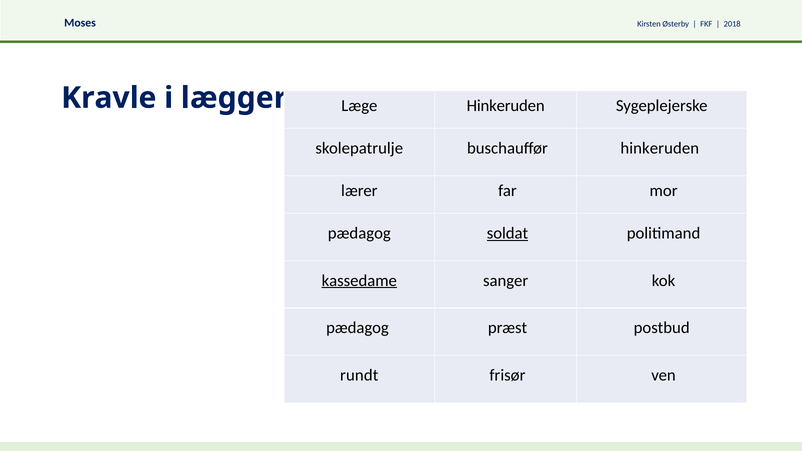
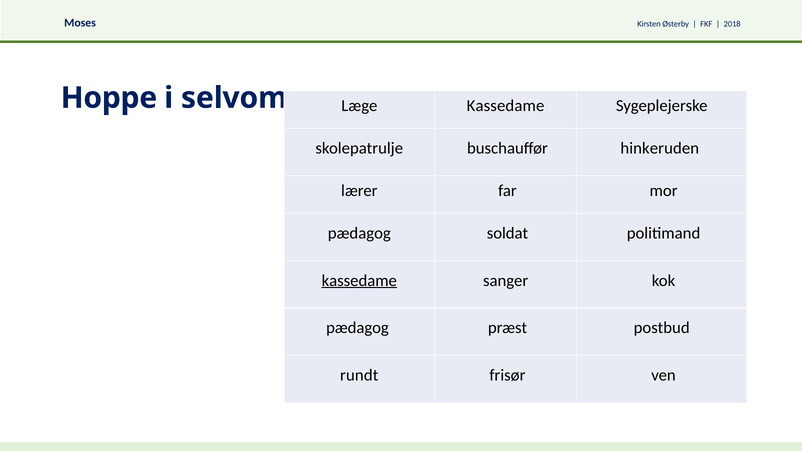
Kravle: Kravle -> Hoppe (109, 98)
lægger: lægger -> selvom (234, 98)
Læge Hinkeruden: Hinkeruden -> Kassedame (506, 106)
soldat underline: present -> none (507, 233)
